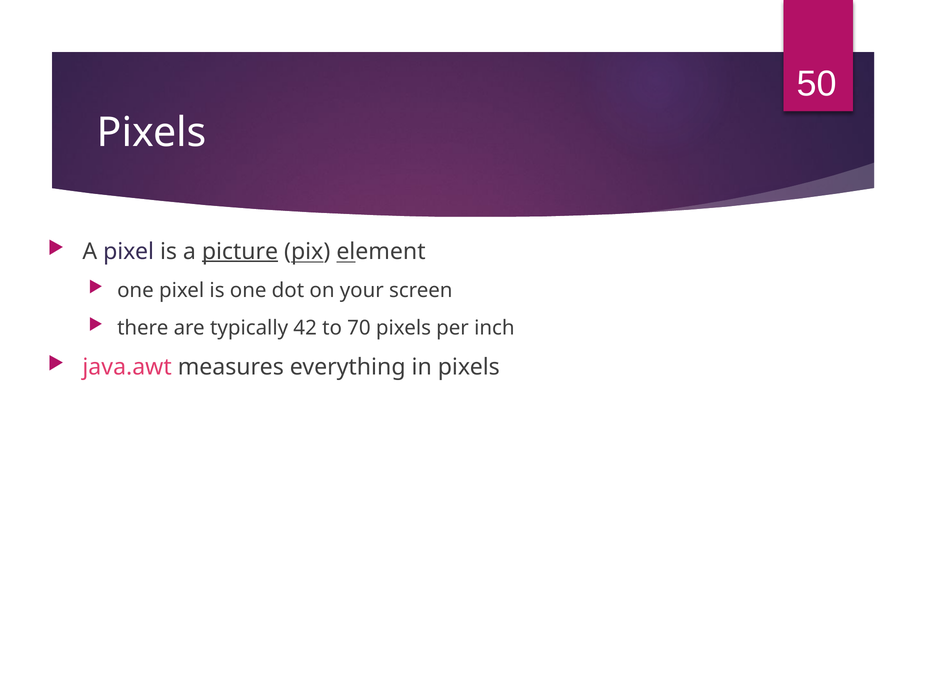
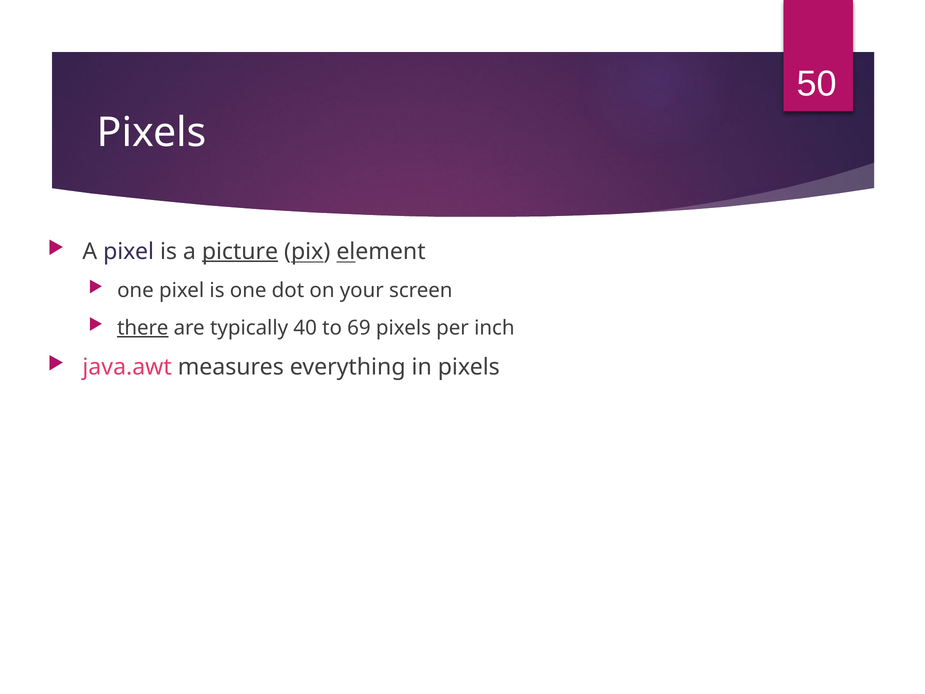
there underline: none -> present (143, 328)
42: 42 -> 40 (305, 328)
70: 70 -> 69 (359, 328)
